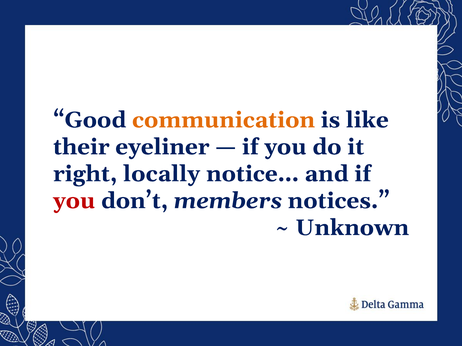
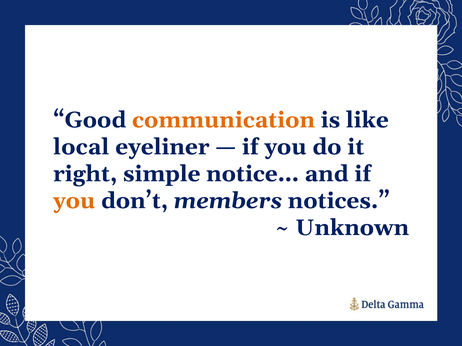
their: their -> local (81, 147)
locally: locally -> simple (162, 174)
you colour: red -> orange (74, 201)
